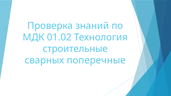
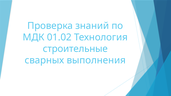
поперечные: поперечные -> выполнения (96, 60)
